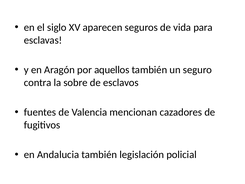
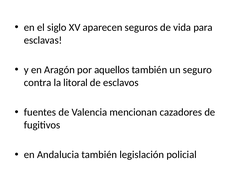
sobre: sobre -> litoral (76, 82)
